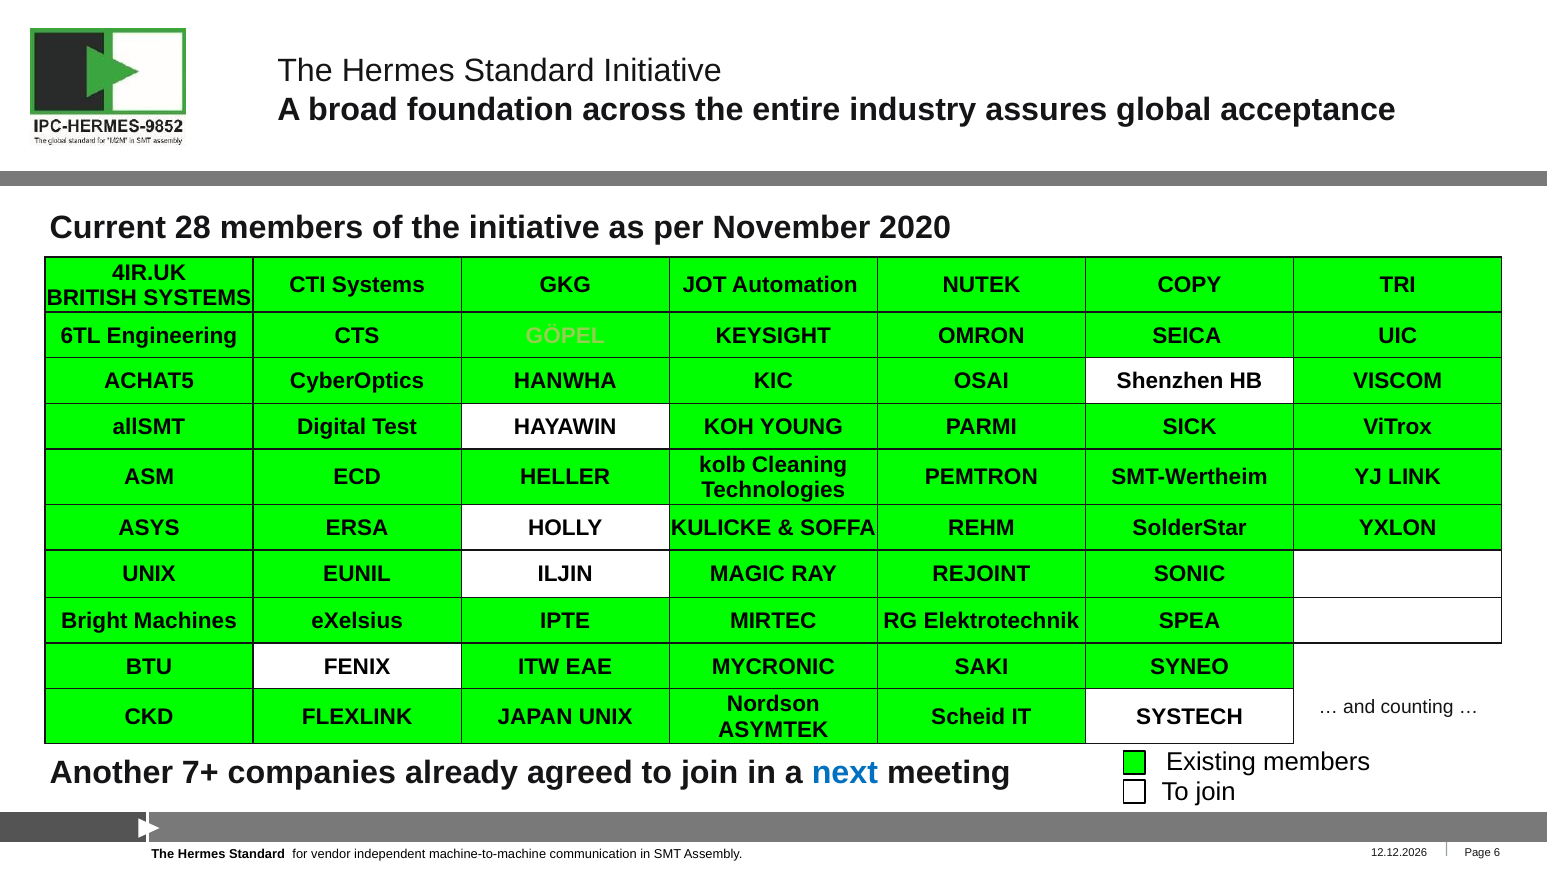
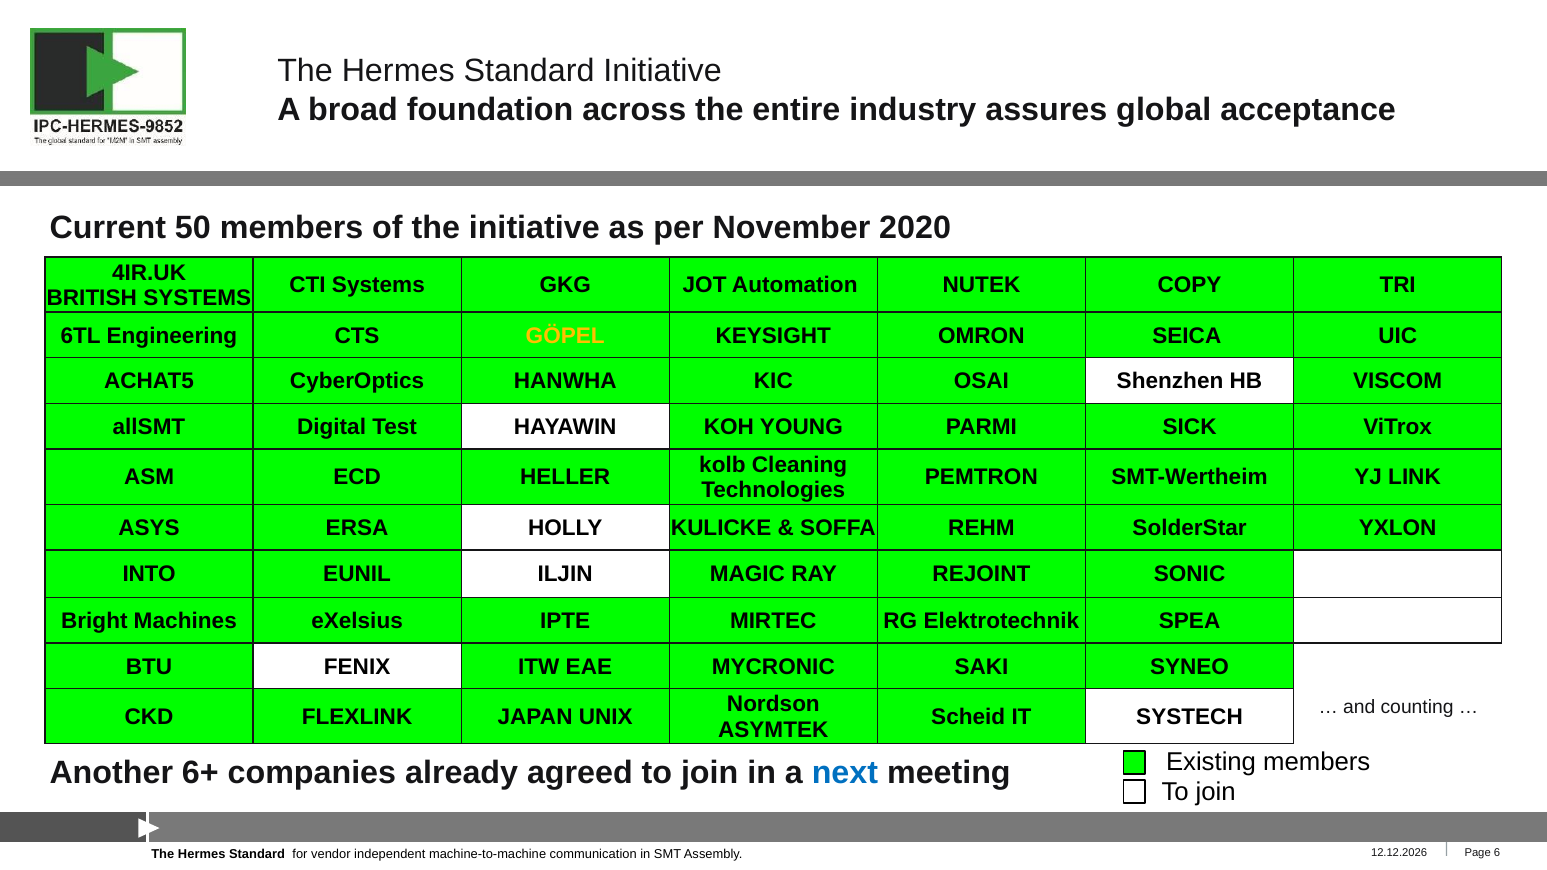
28: 28 -> 50 (193, 228)
GÖPEL colour: light green -> yellow (565, 336)
UNIX: UNIX -> INTO (149, 575)
7+: 7+ -> 6+ (200, 773)
